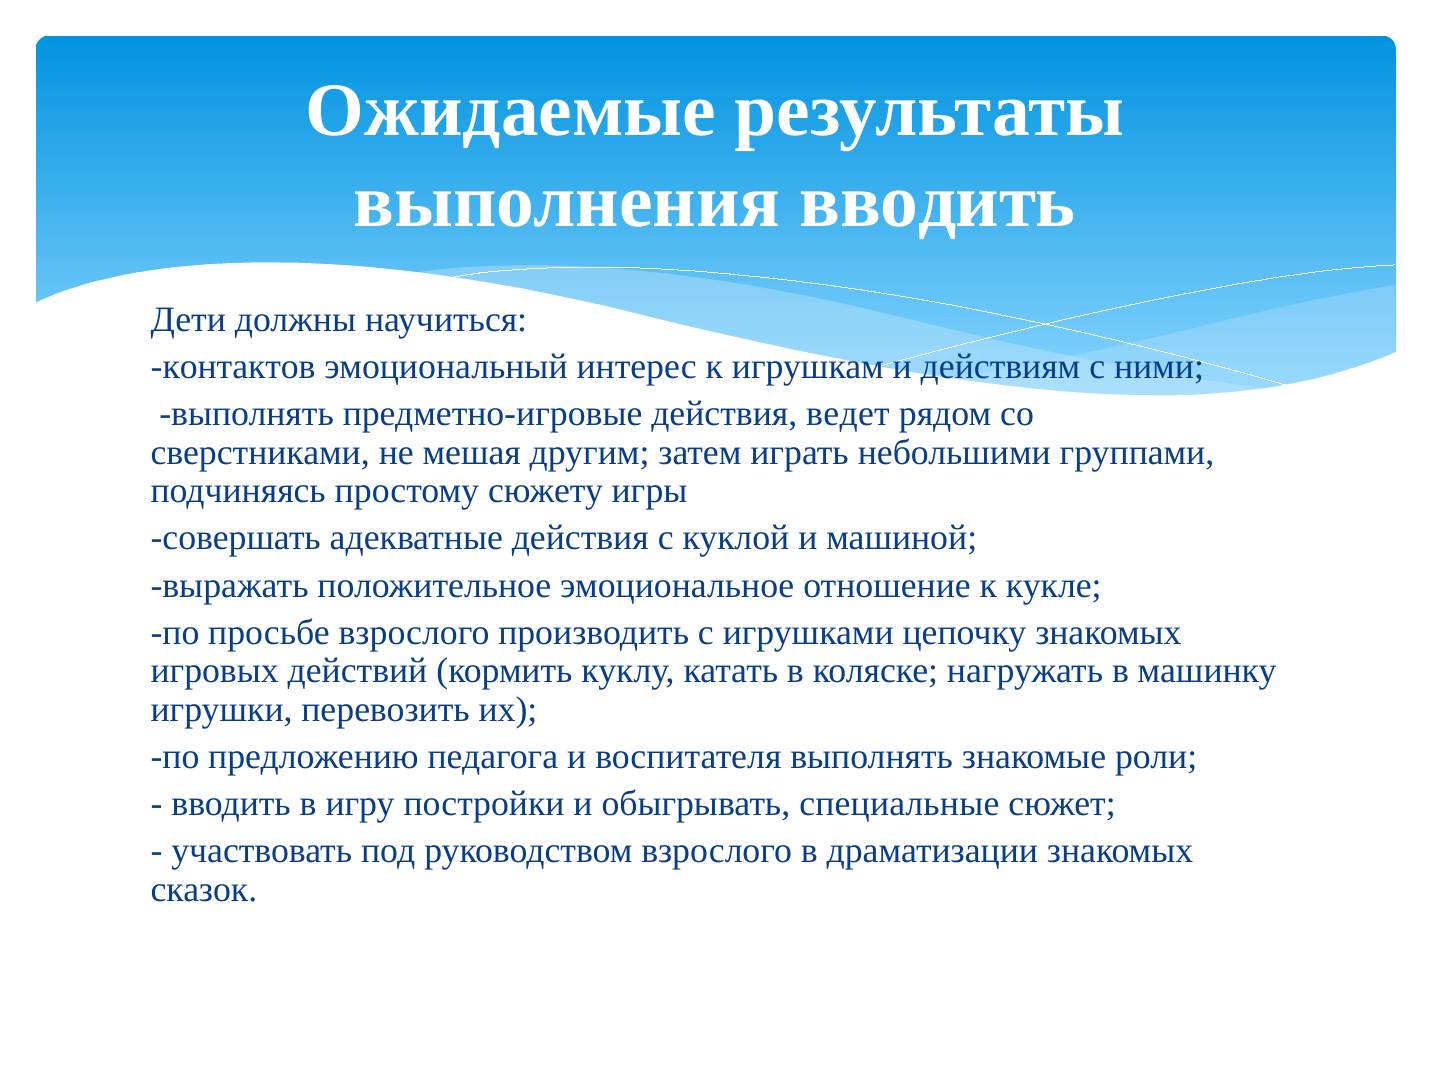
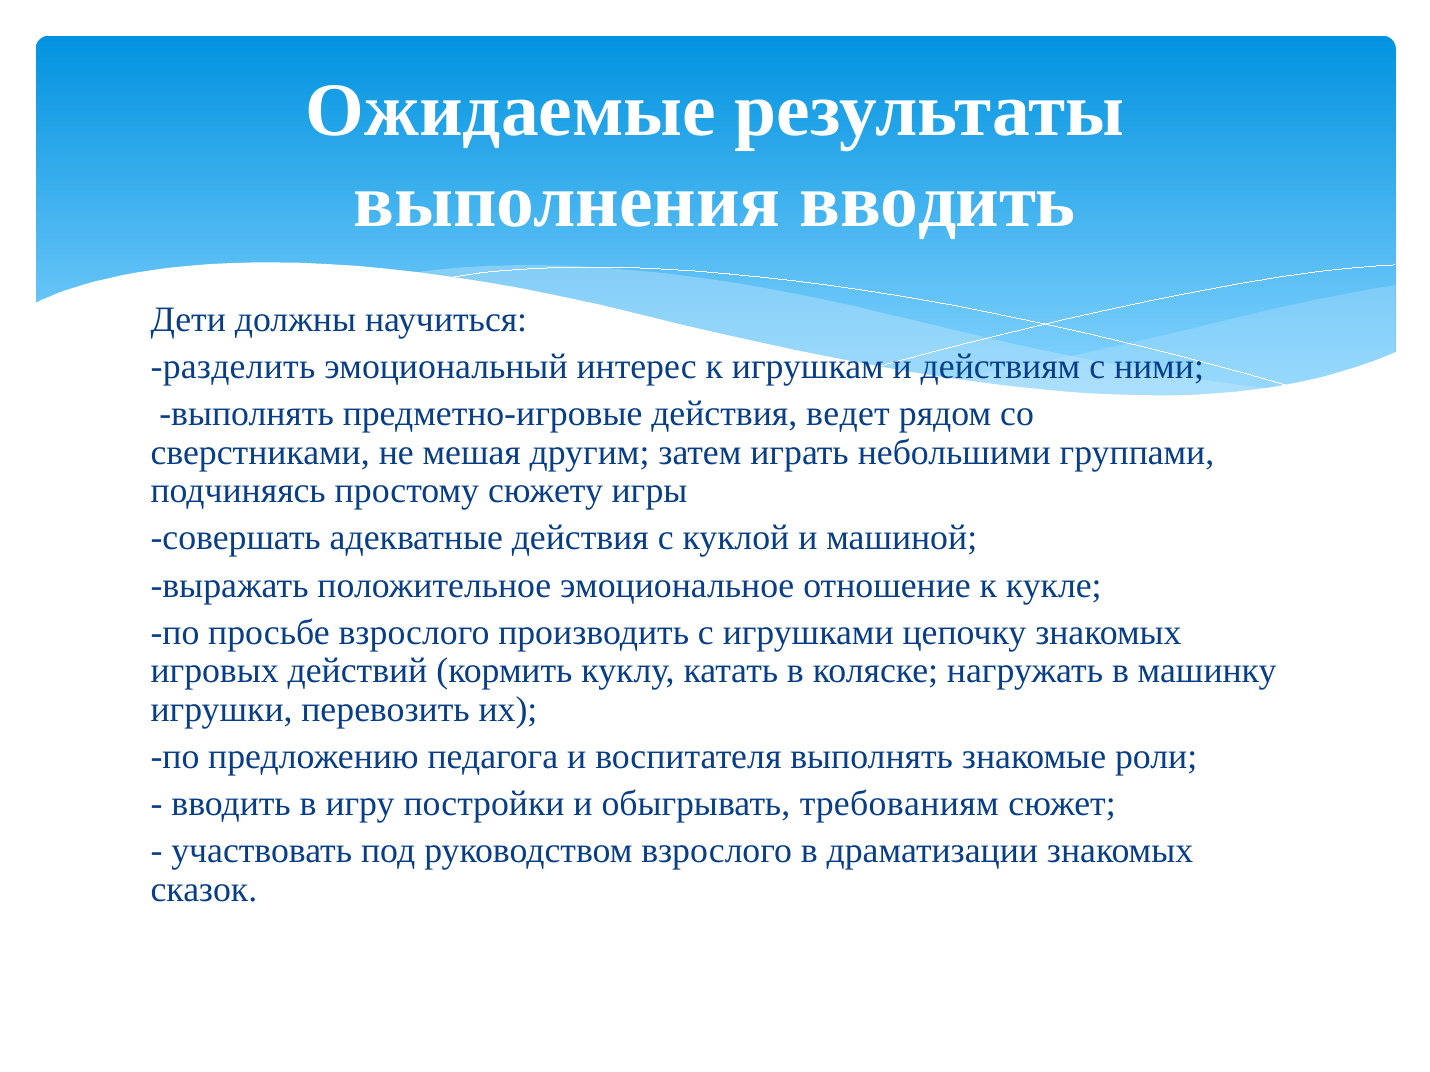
контактов: контактов -> разделить (233, 367)
специальные: специальные -> требованиям (899, 804)
